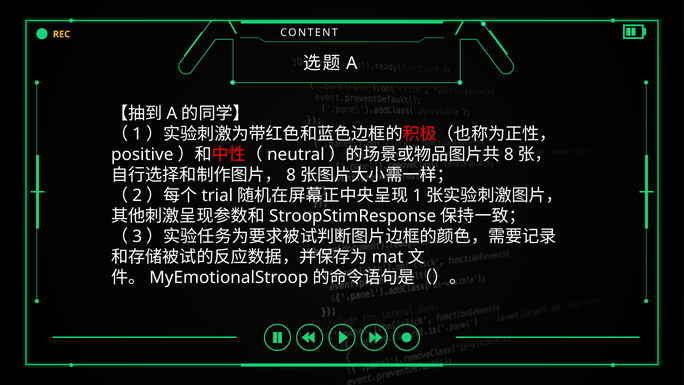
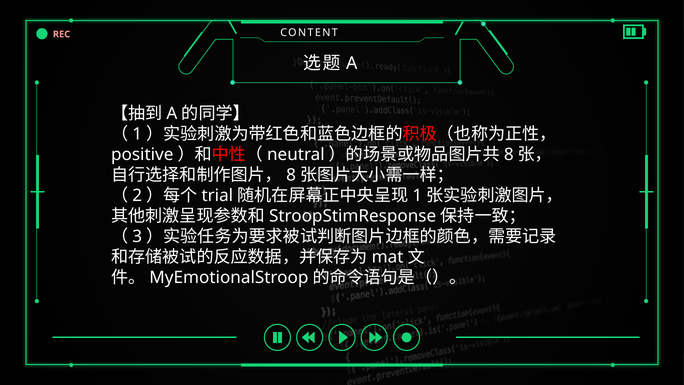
REC colour: yellow -> pink (62, 34)
